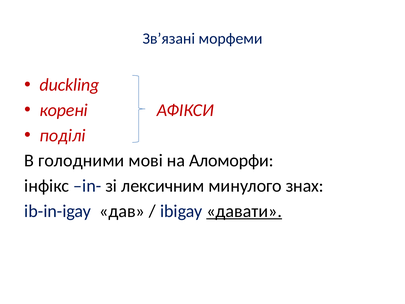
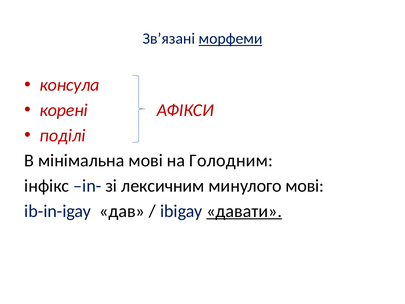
морфеми underline: none -> present (231, 39)
duckling: duckling -> консула (69, 85)
голодними: голодними -> мінімальна (81, 161)
Аломорфи: Аломорфи -> Голодним (231, 161)
минулого знах: знах -> мові (305, 186)
